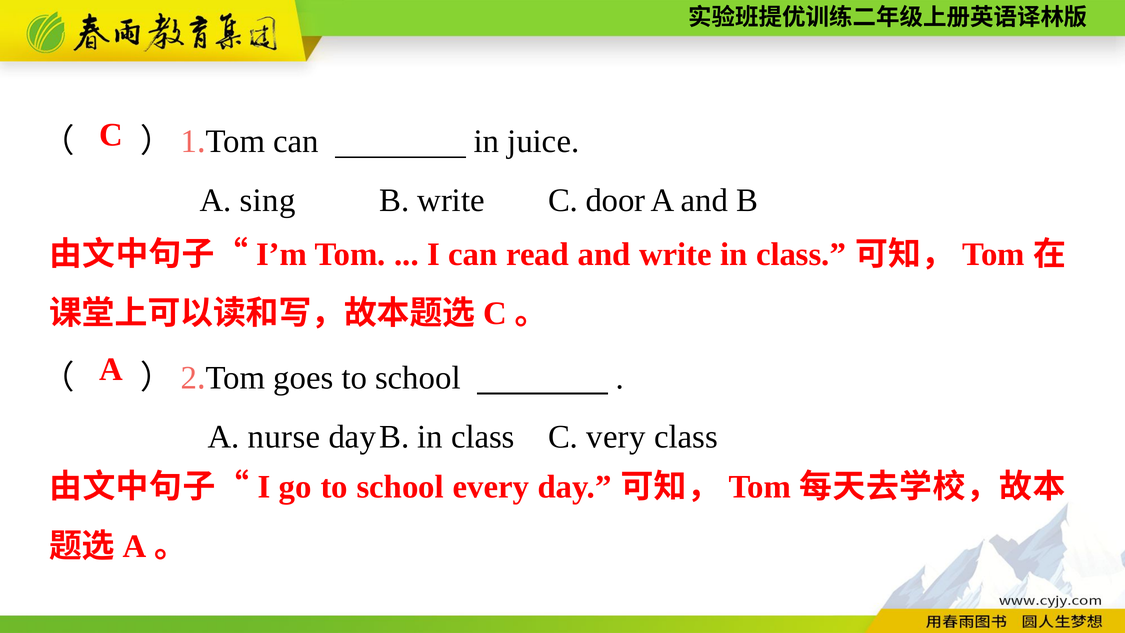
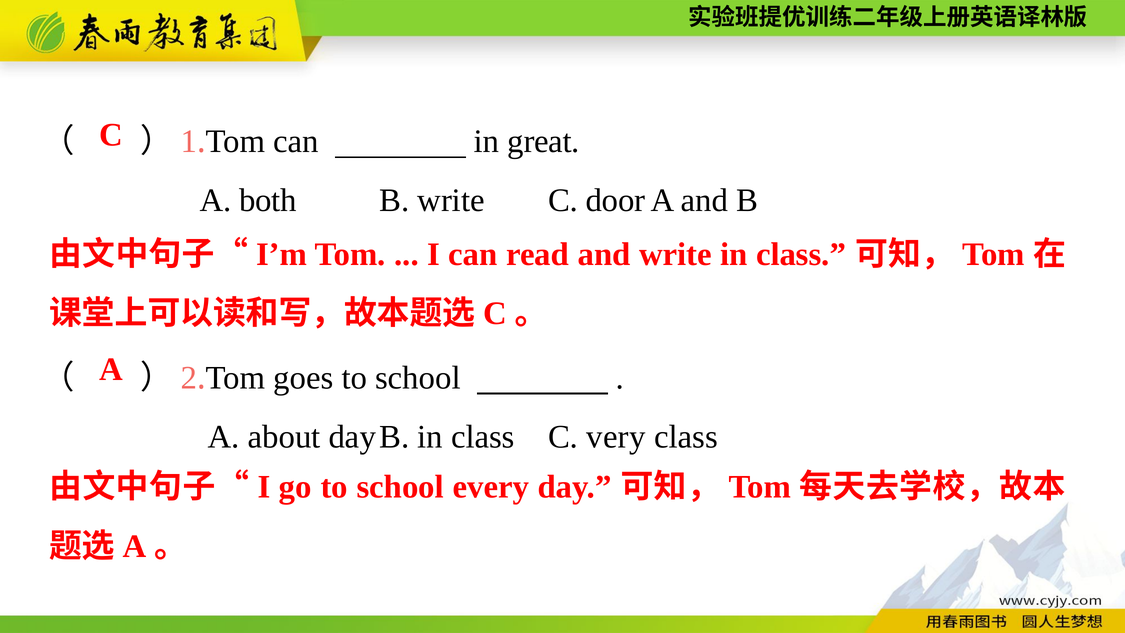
juice: juice -> great (543, 141)
sing: sing -> both (268, 200)
nurse: nurse -> about (284, 437)
